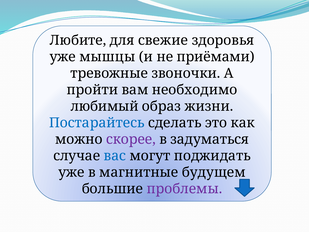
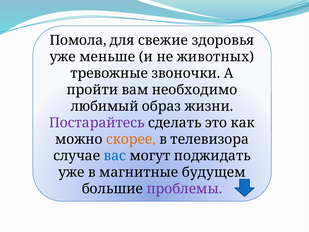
Любите: Любите -> Помола (78, 40)
мышцы: мышцы -> меньше (107, 57)
приёмами: приёмами -> животных (215, 57)
Постарайтесь colour: blue -> purple (97, 123)
скорее colour: purple -> orange (131, 139)
задуматься: задуматься -> телевизора (210, 139)
